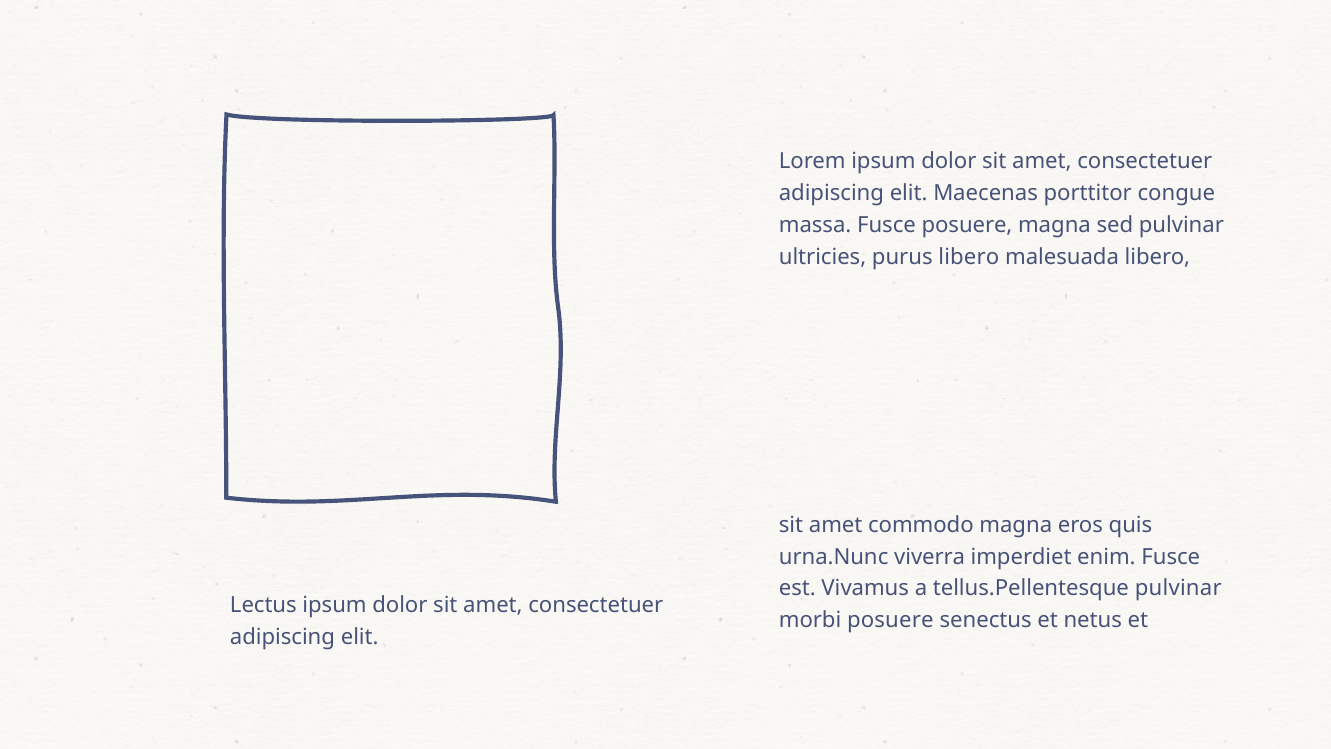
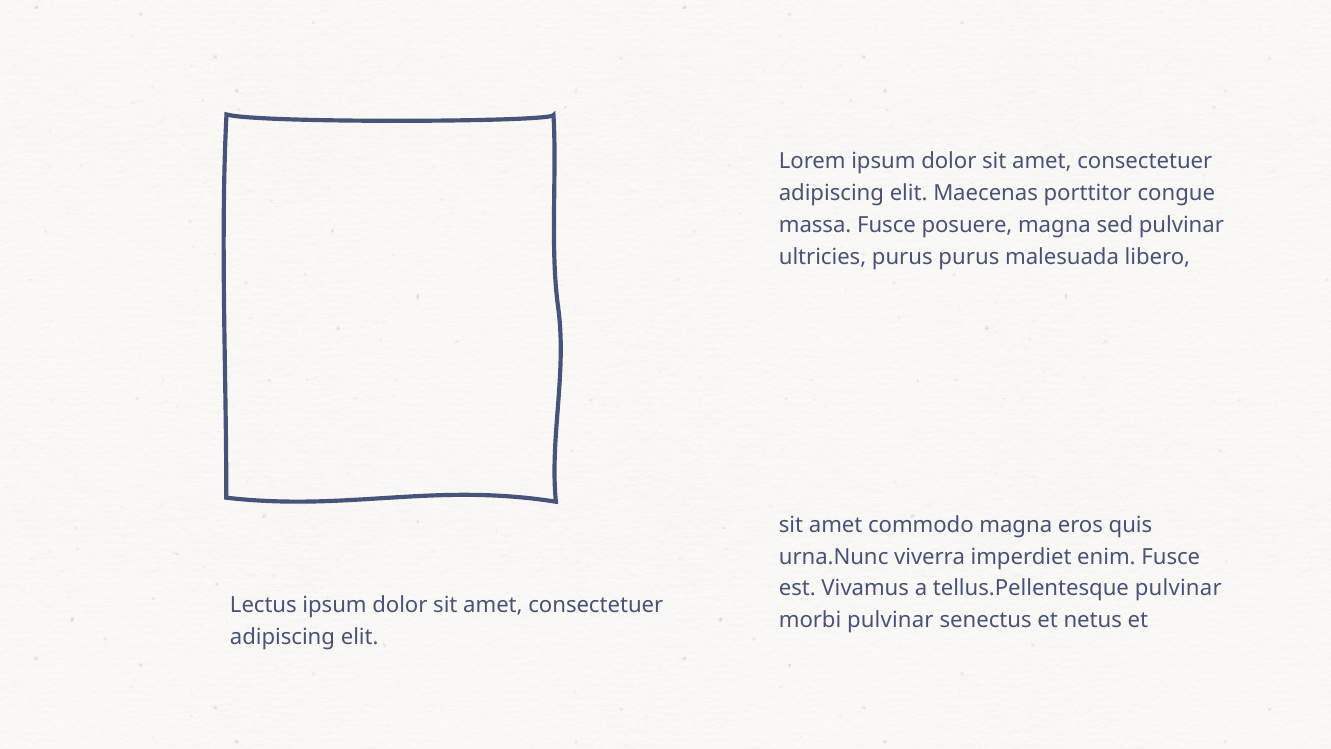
purus libero: libero -> purus (969, 257)
morbi posuere: posuere -> pulvinar (890, 620)
